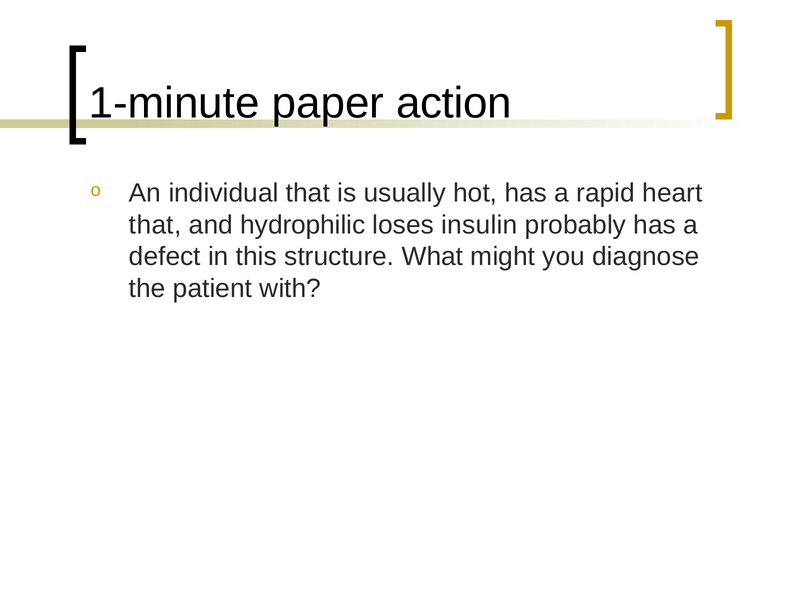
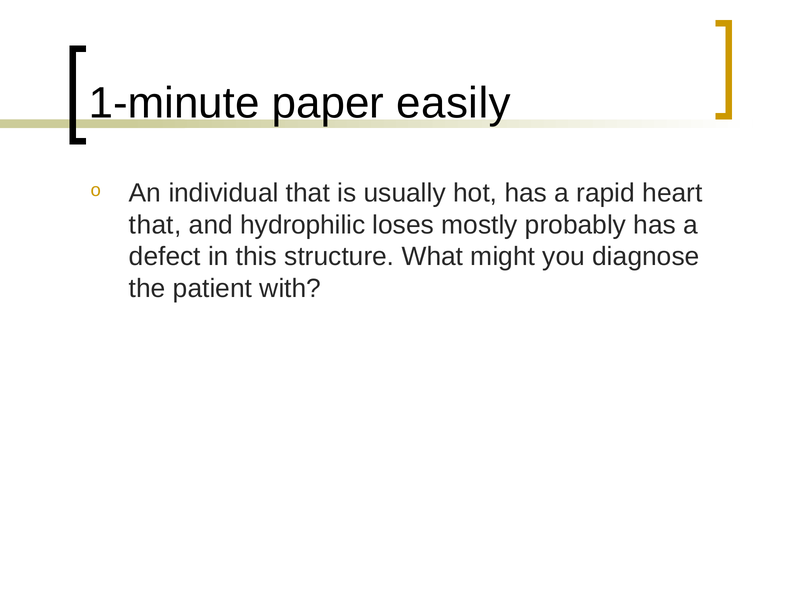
action: action -> easily (453, 103)
insulin: insulin -> mostly (479, 225)
